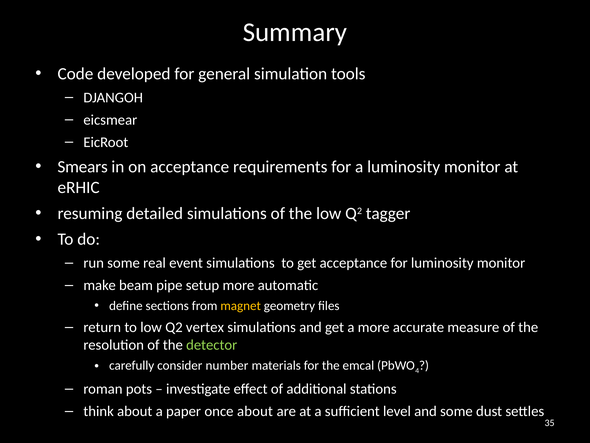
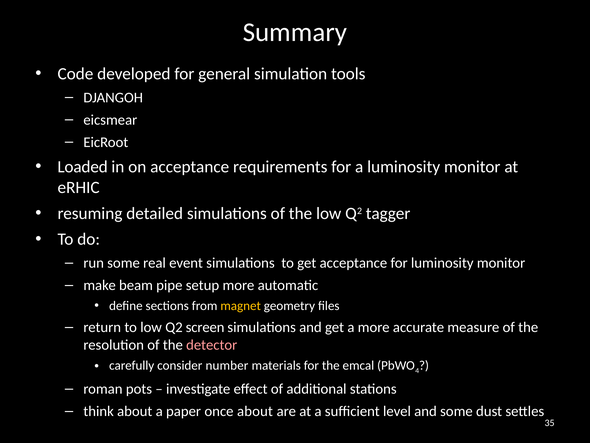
Smears: Smears -> Loaded (83, 167)
vertex: vertex -> screen (205, 327)
detector colour: light green -> pink (212, 345)
